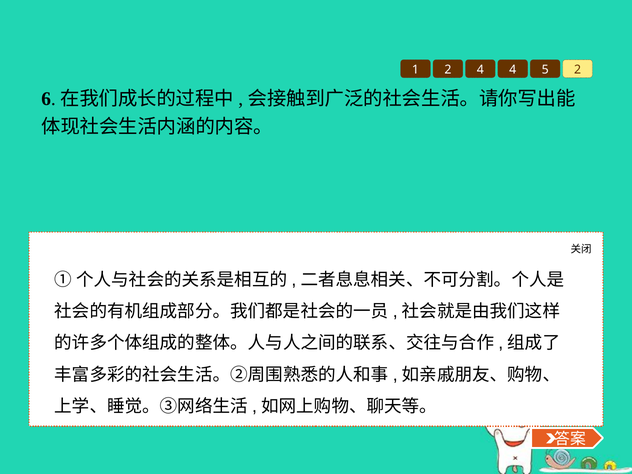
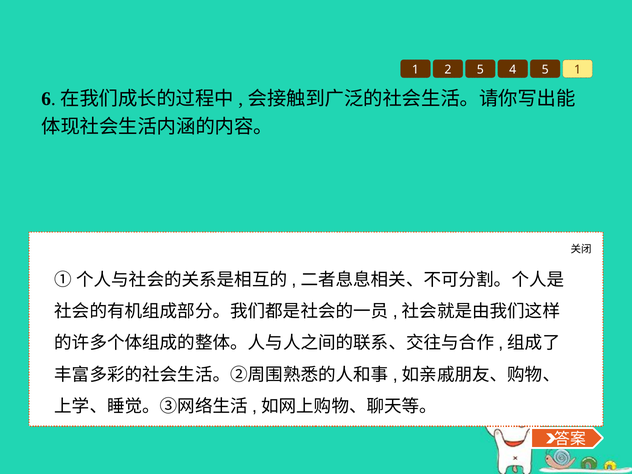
2 4: 4 -> 5 (480, 70)
5 2: 2 -> 1 (578, 70)
